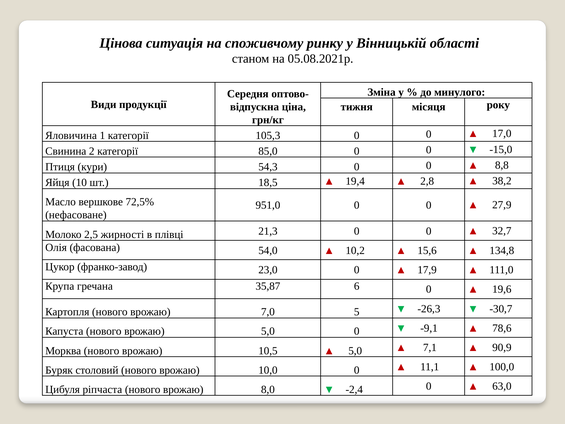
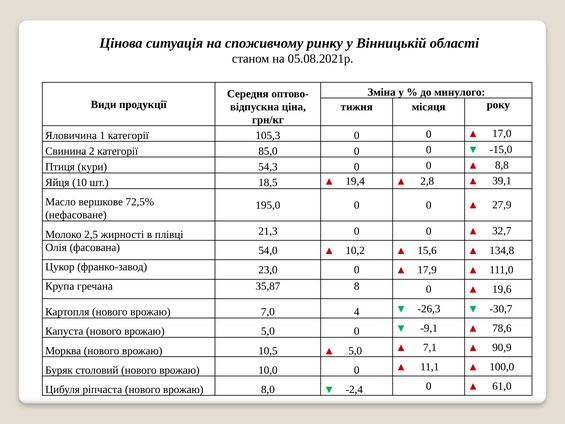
38,2: 38,2 -> 39,1 (502, 181)
951,0: 951,0 -> 195,0 (268, 205)
6: 6 -> 8 (357, 286)
5: 5 -> 4 (357, 312)
63,0: 63,0 -> 61,0 (502, 386)
